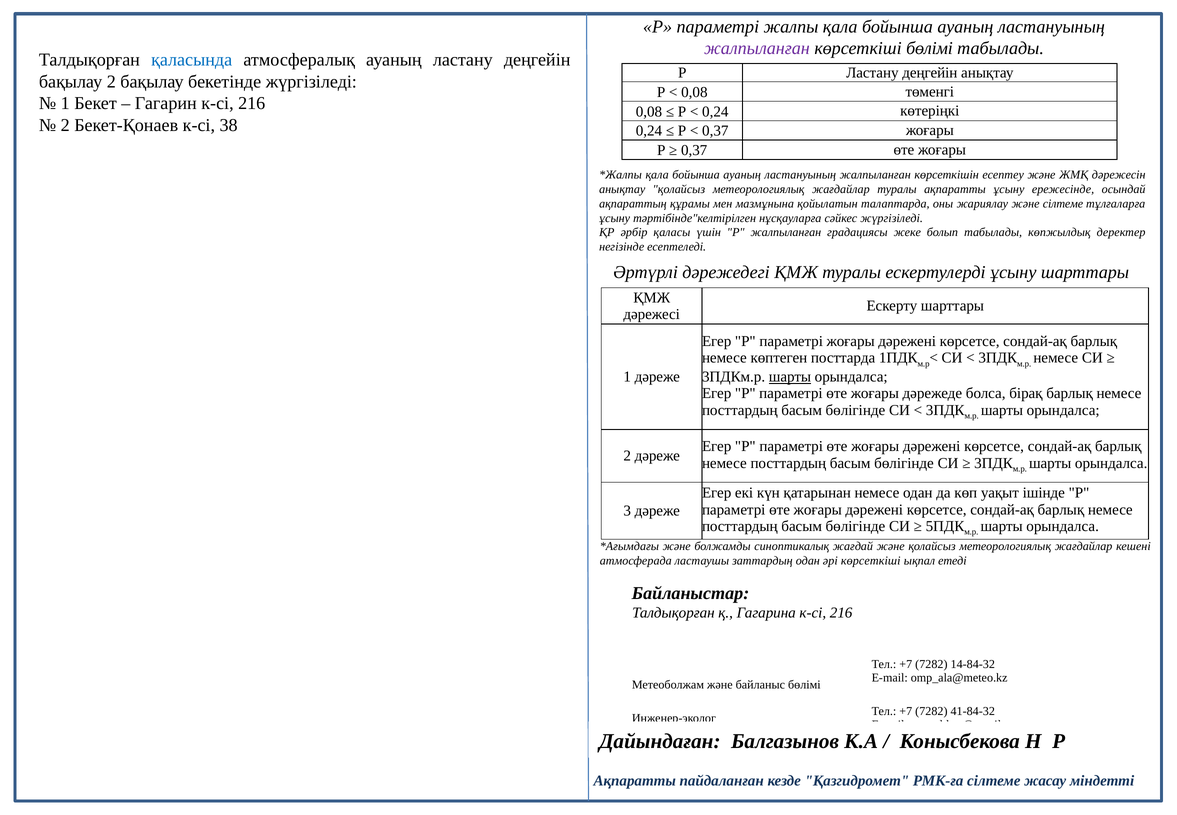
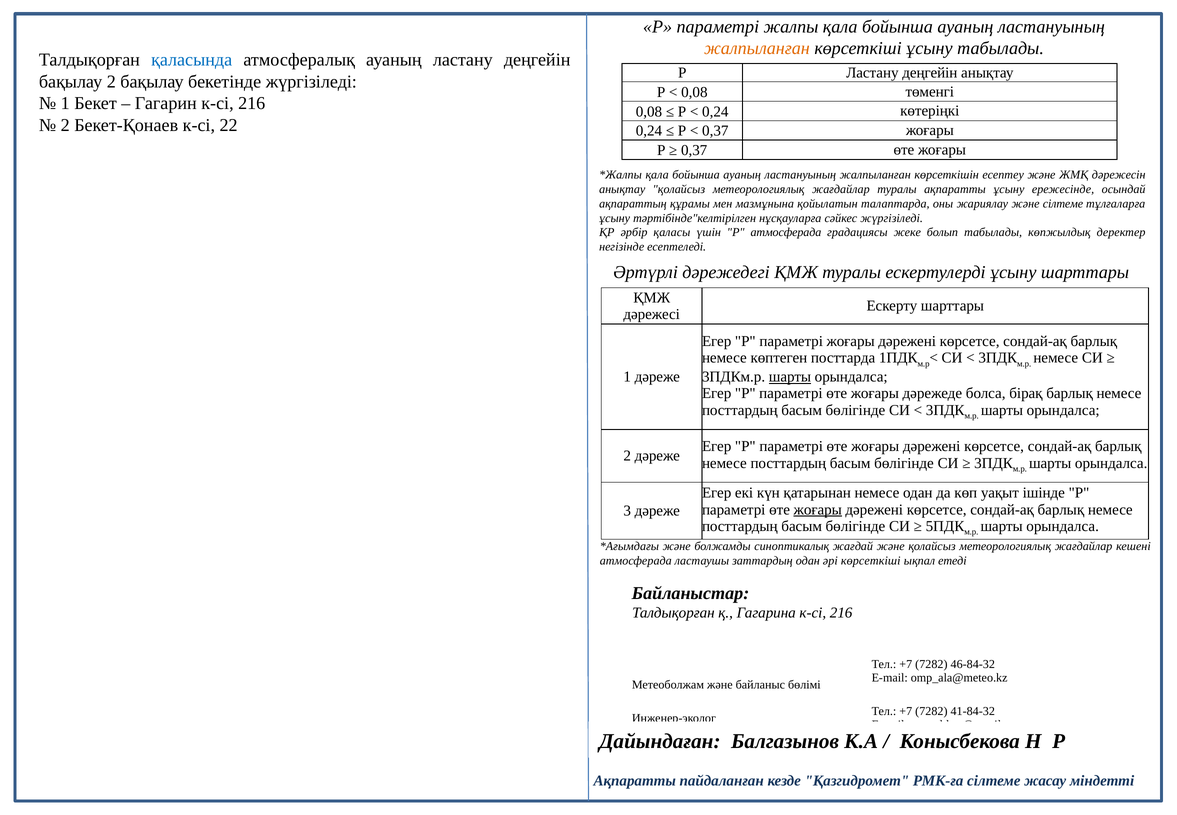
жалпыланған colour: purple -> orange (757, 48)
көрсеткіші бөлімі: бөлімі -> ұсыну (929, 48)
38: 38 -> 22 (229, 125)
Р жалпыланған: жалпыланған -> атмосферада (786, 232)
жоғары underline: none -> present (818, 509)
14-84-32: 14-84-32 -> 46-84-32 (973, 664)
